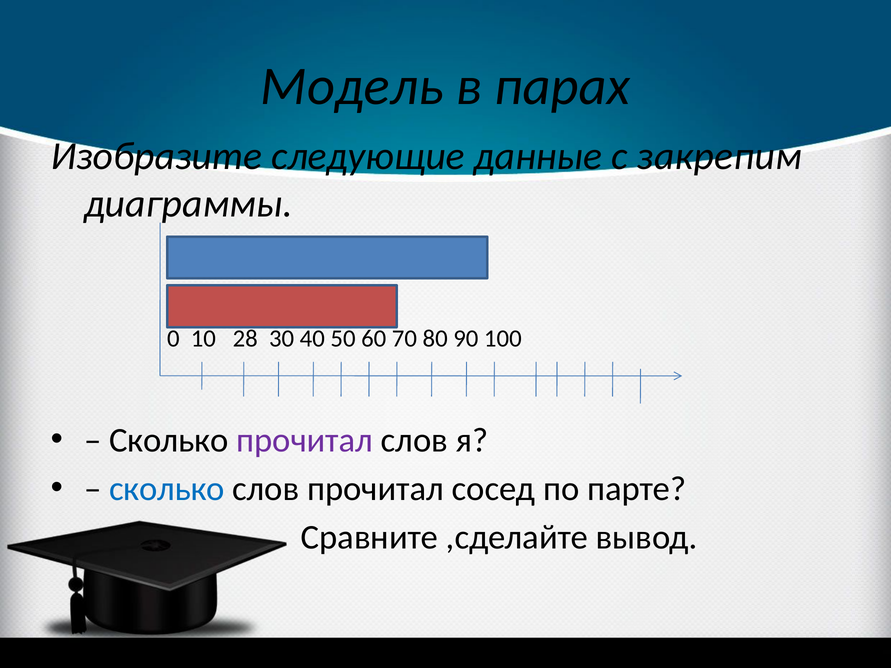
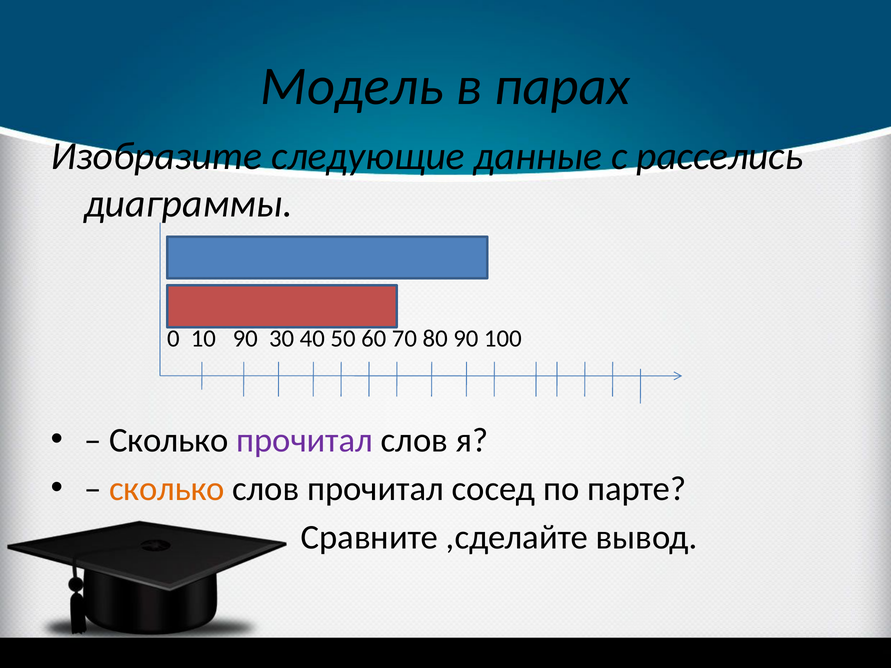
закрепим: закрепим -> расселись (720, 156)
10 28: 28 -> 90 (245, 339)
сколько colour: blue -> orange (167, 489)
